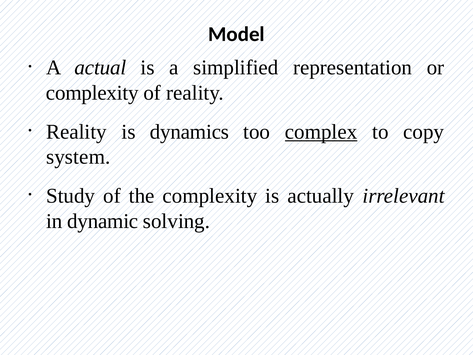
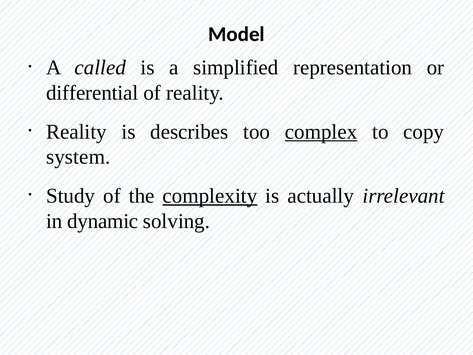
actual: actual -> called (100, 68)
complexity: complexity -> differential (92, 93)
dynamics: dynamics -> describes (189, 132)
complexity underline: none -> present (210, 196)
